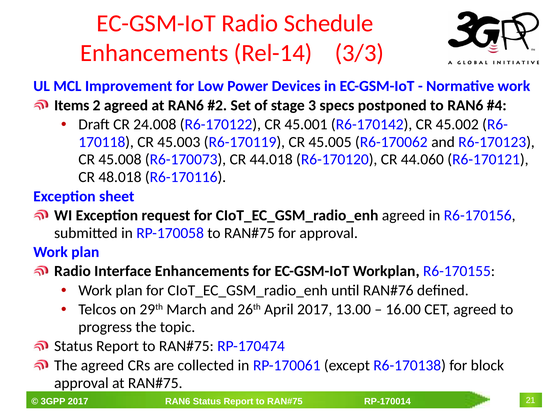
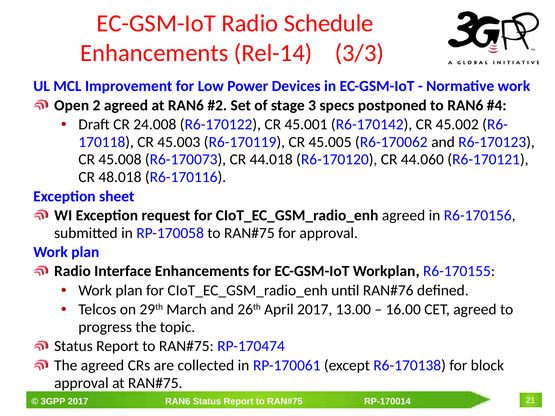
Items: Items -> Open (72, 105)
